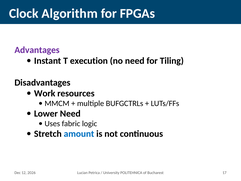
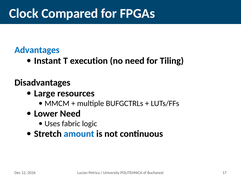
Algorithm: Algorithm -> Compared (70, 13)
Advantages colour: purple -> blue (37, 50)
Work: Work -> Large (45, 93)
